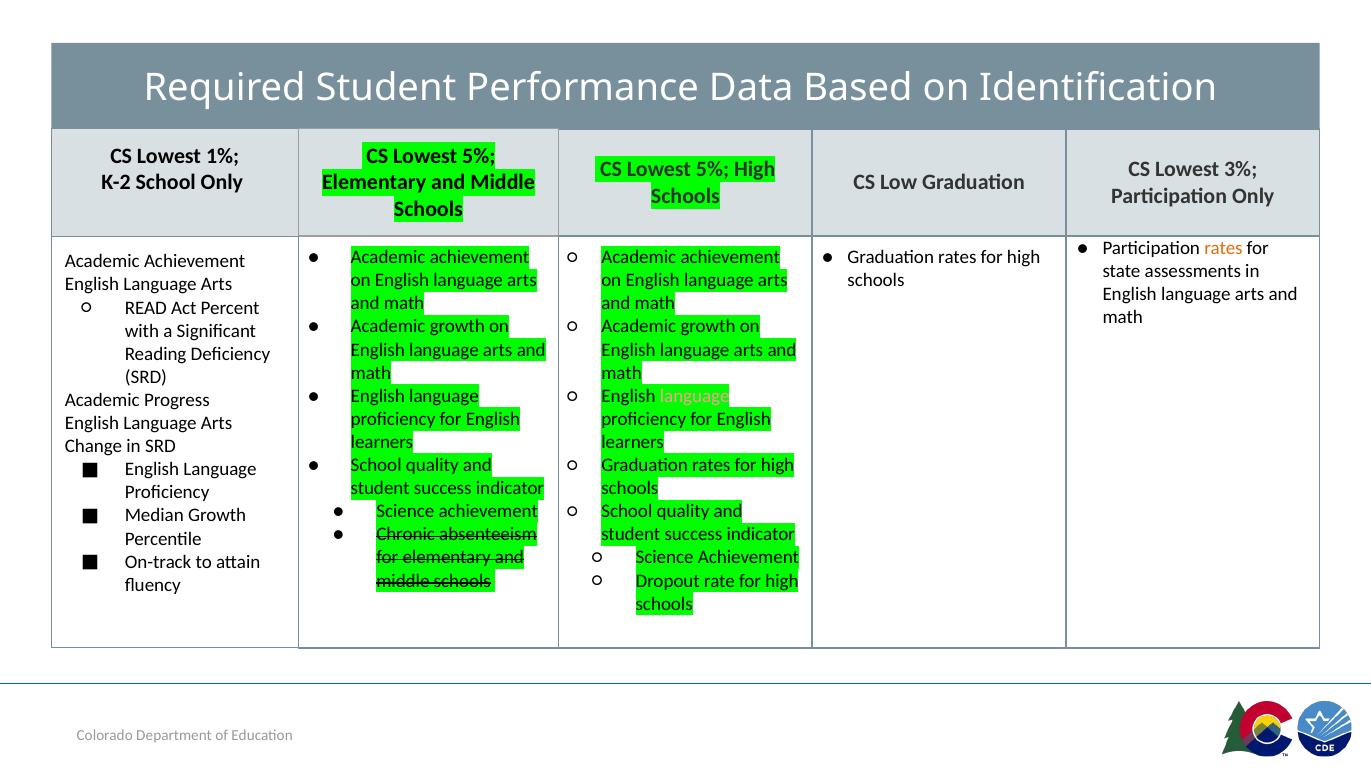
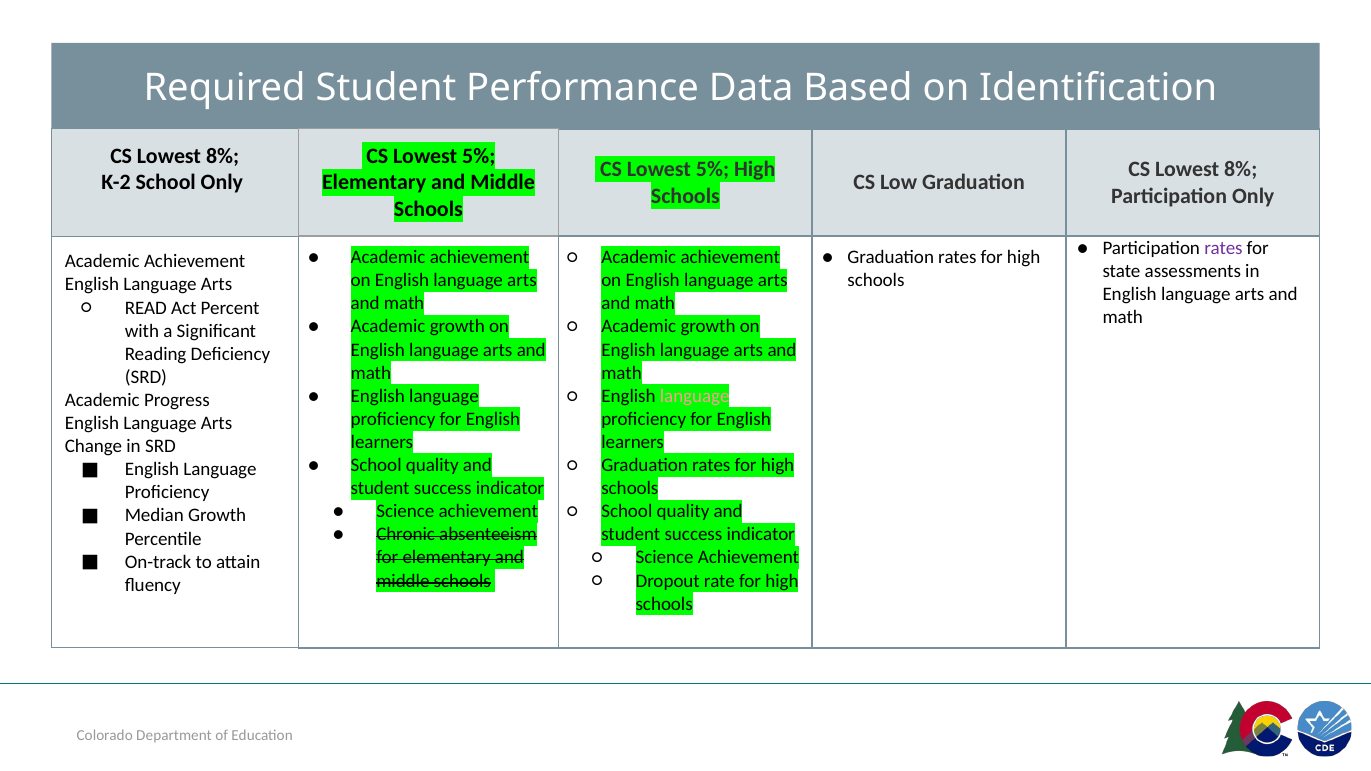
1%: 1% -> 8% (223, 156)
3%: 3% -> 8% (1241, 169)
rates colour: orange -> purple (1223, 248)
